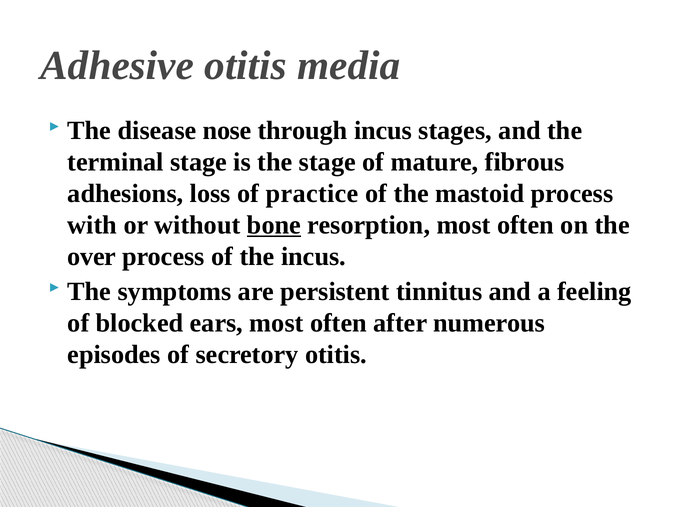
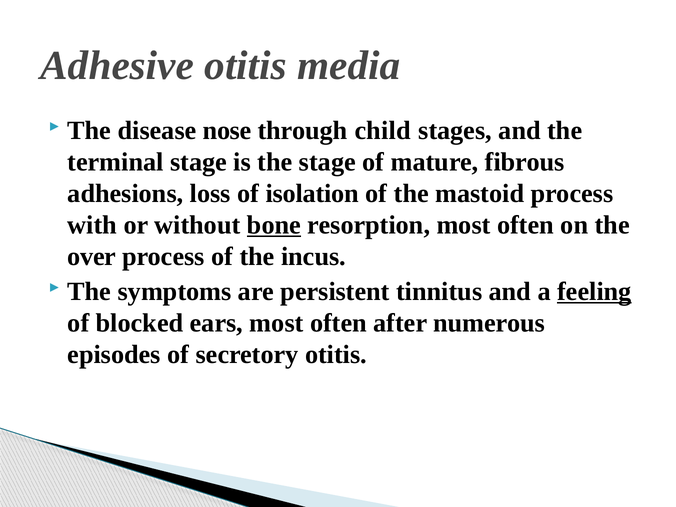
through incus: incus -> child (383, 130)
practice: practice -> isolation (312, 193)
feeling underline: none -> present (594, 292)
